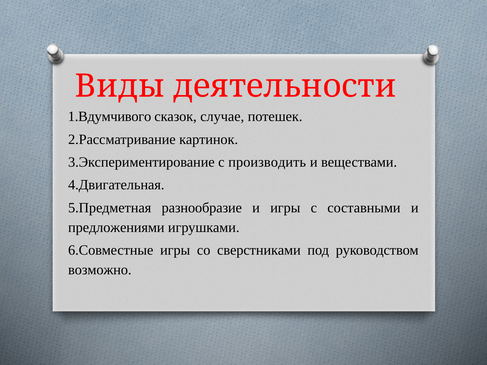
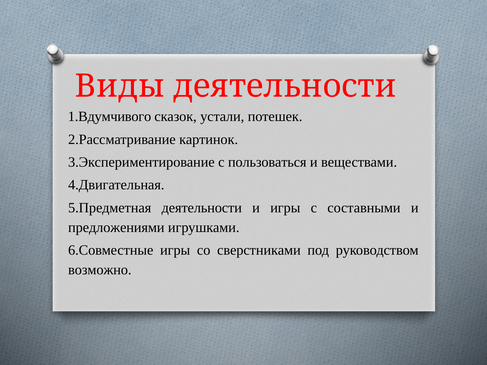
случае: случае -> устали (222, 117)
производить: производить -> пользоваться (267, 162)
5.Предметная разнообразие: разнообразие -> деятельности (202, 208)
